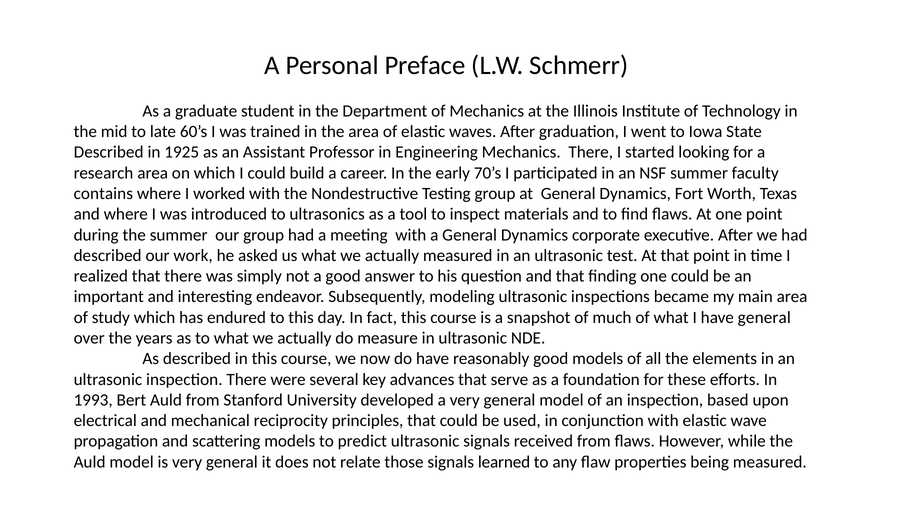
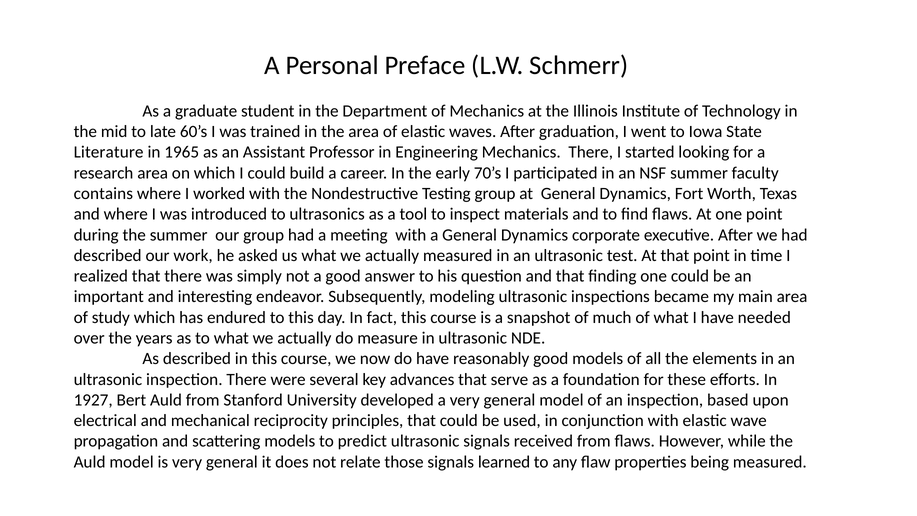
Described: Described -> Literature (109, 152)
1925: 1925 -> 1965 (182, 152)
have general: general -> needed (764, 317)
1993: 1993 -> 1927 (93, 400)
